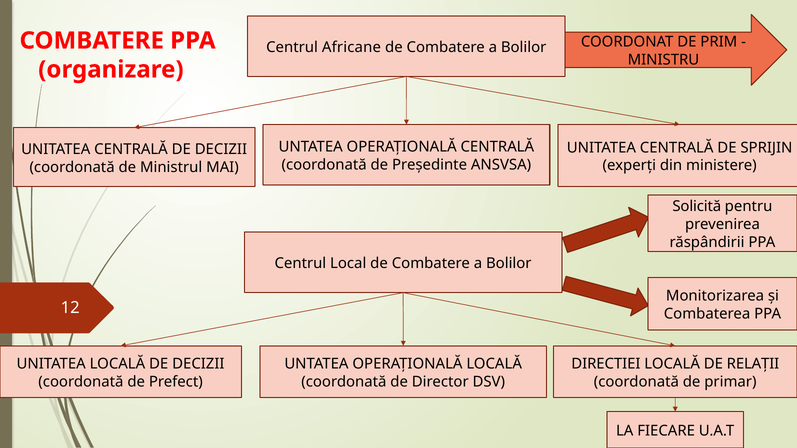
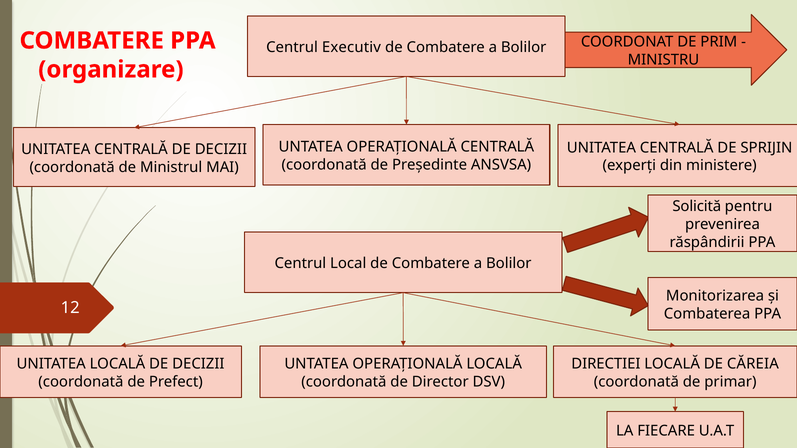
Africane: Africane -> Executiv (351, 47)
RELAȚII: RELAȚII -> CĂREIA (753, 364)
